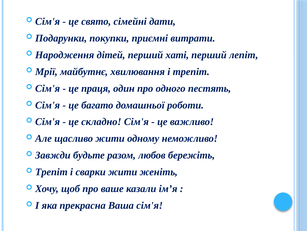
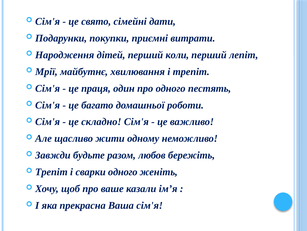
хаті: хаті -> коли (177, 55)
сварки жити: жити -> одного (123, 171)
